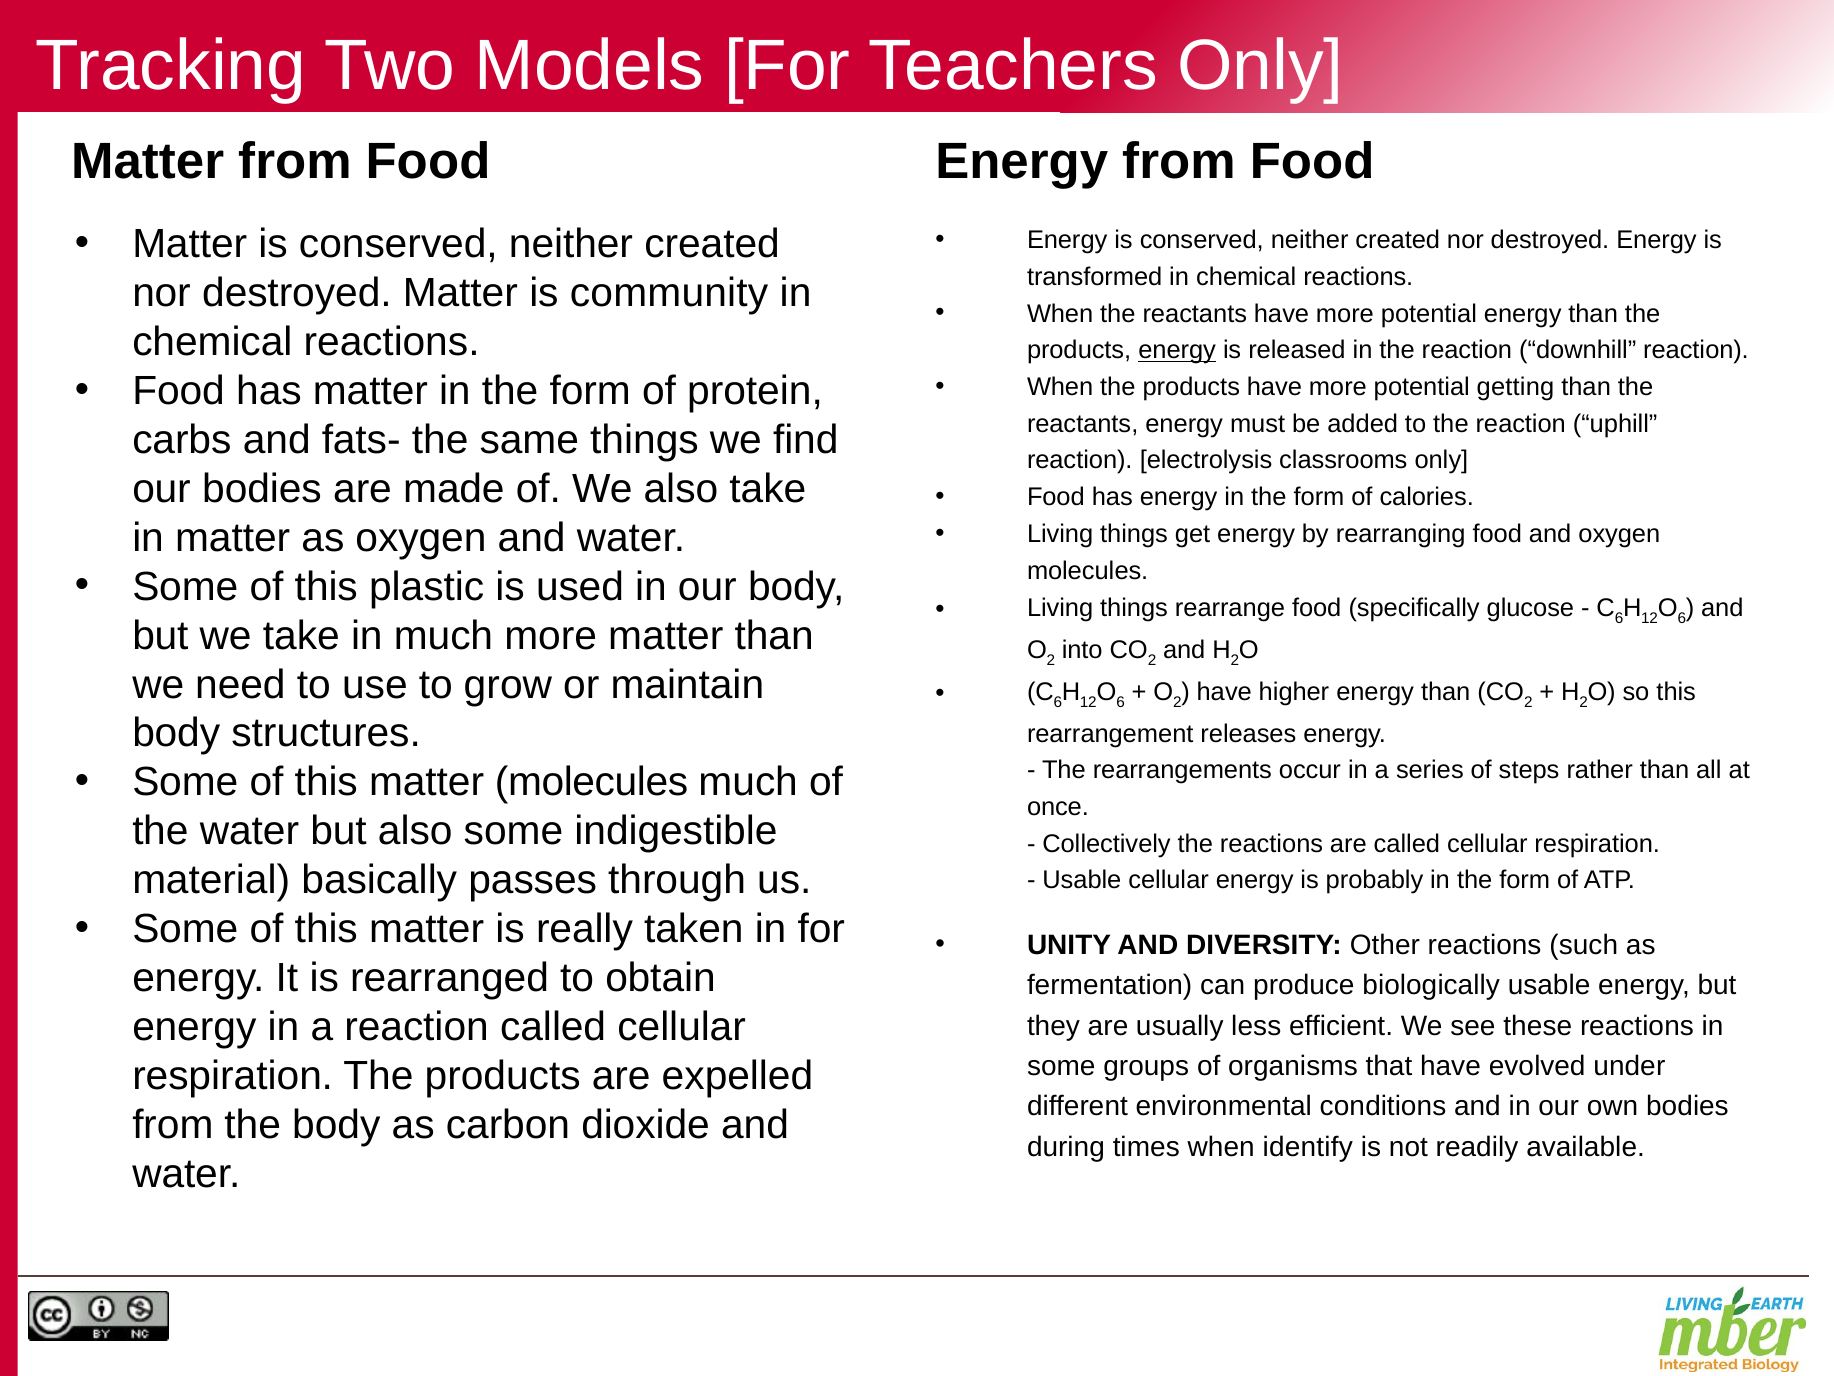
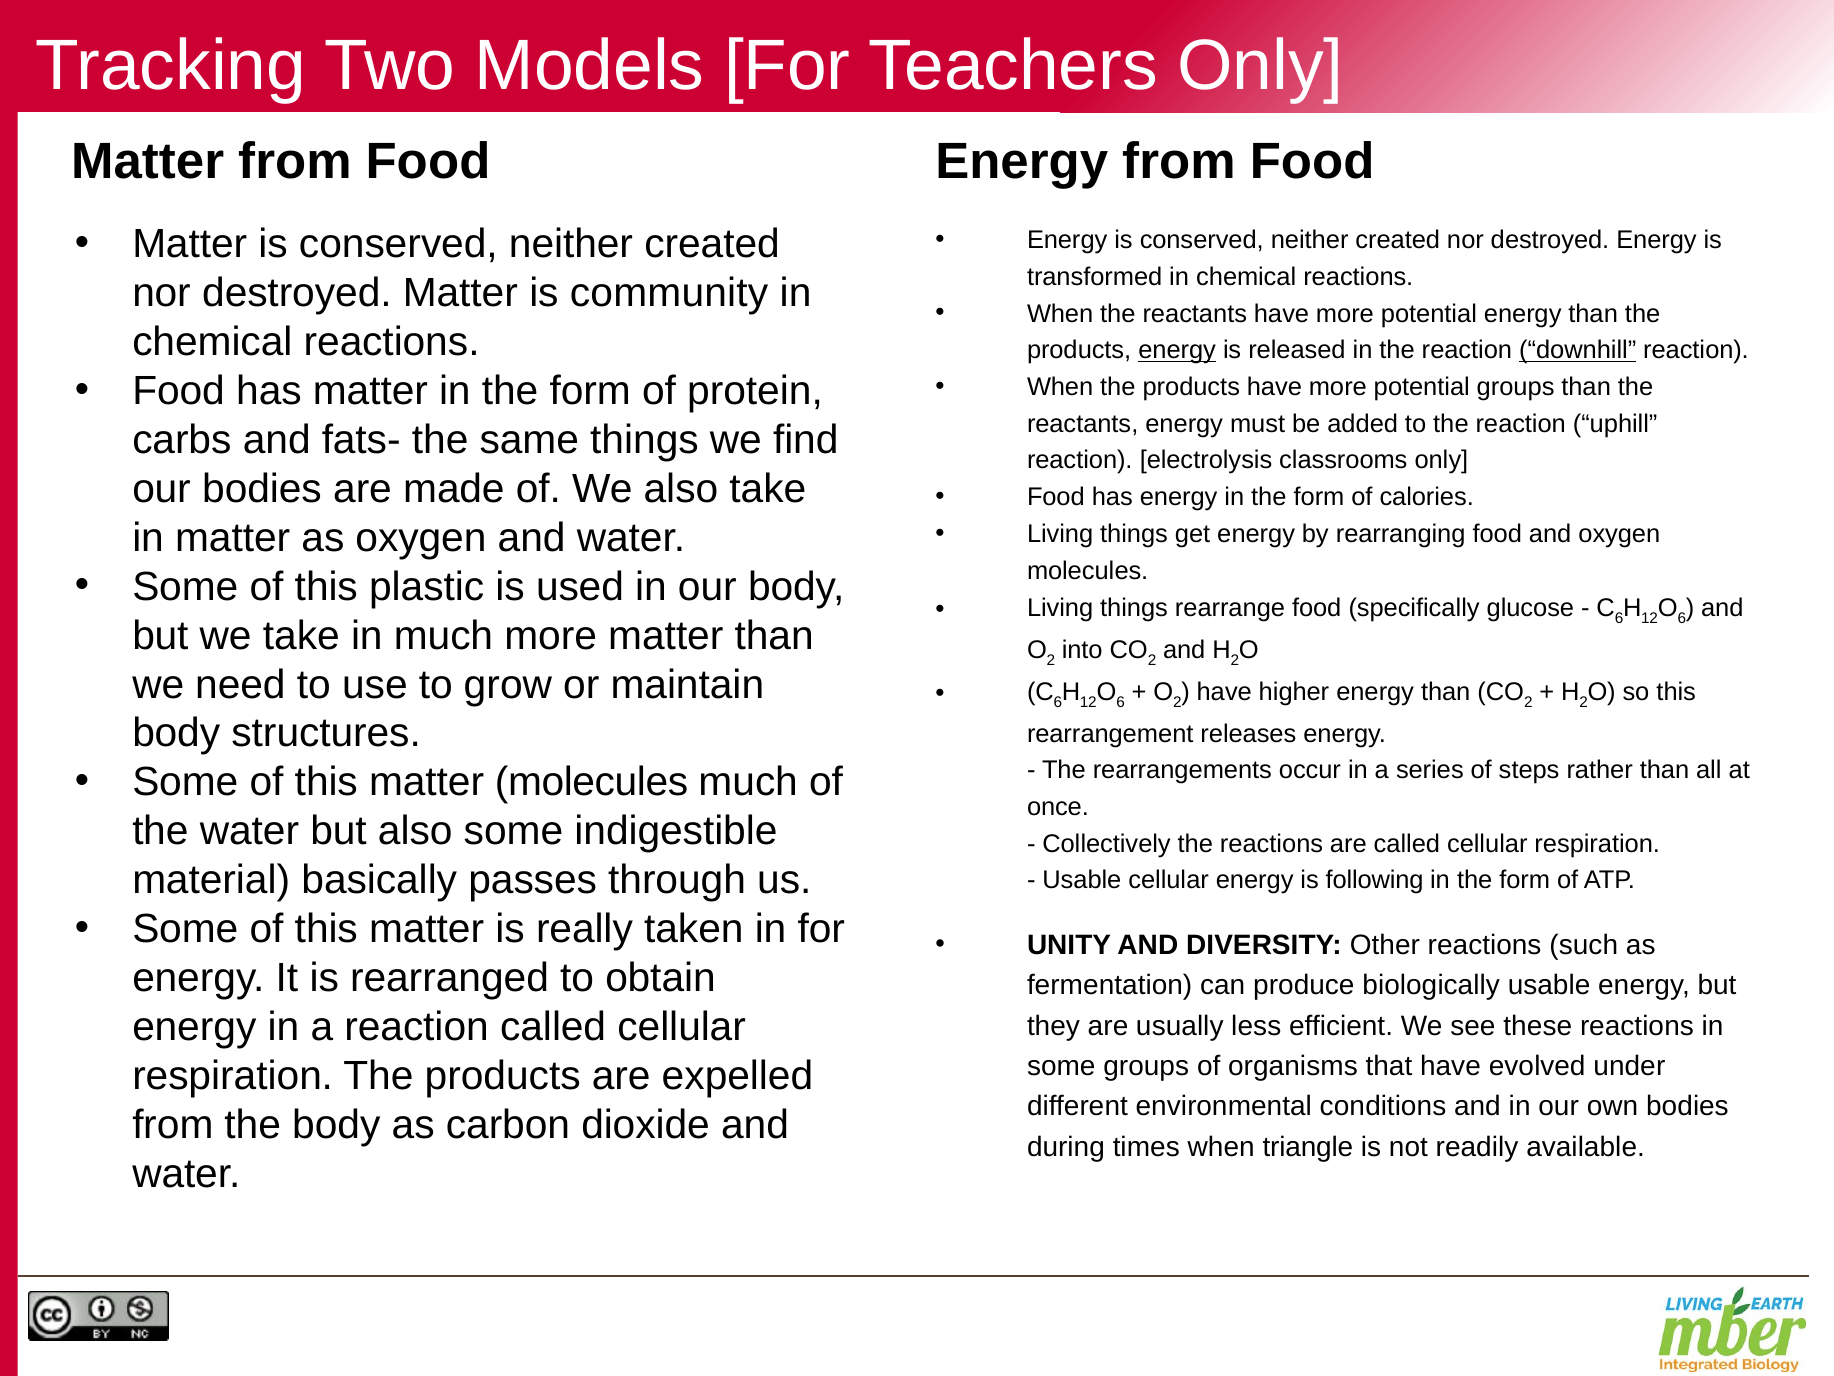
downhill underline: none -> present (1578, 350)
potential getting: getting -> groups (1516, 387)
probably: probably -> following (1375, 880)
identify: identify -> triangle (1308, 1147)
